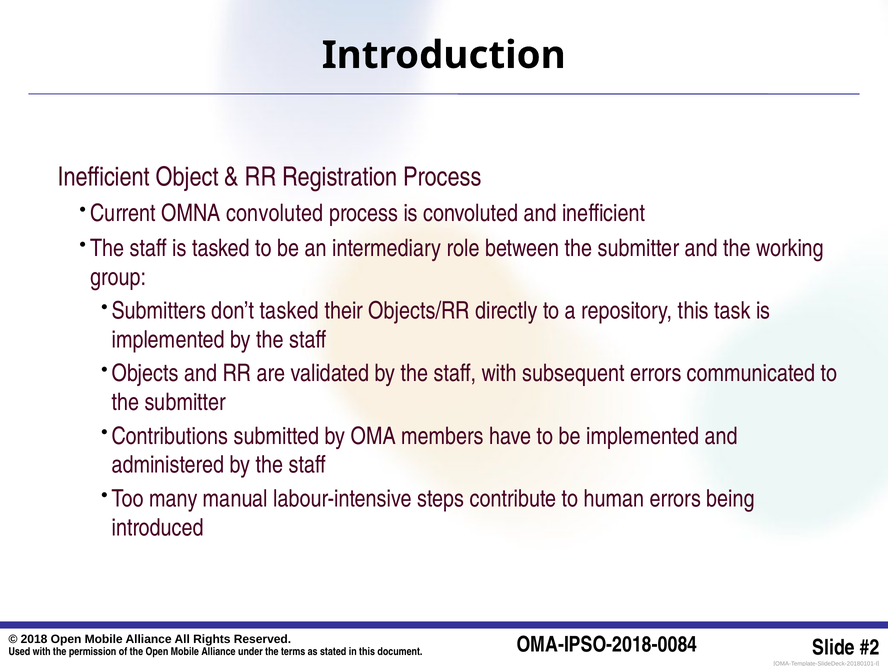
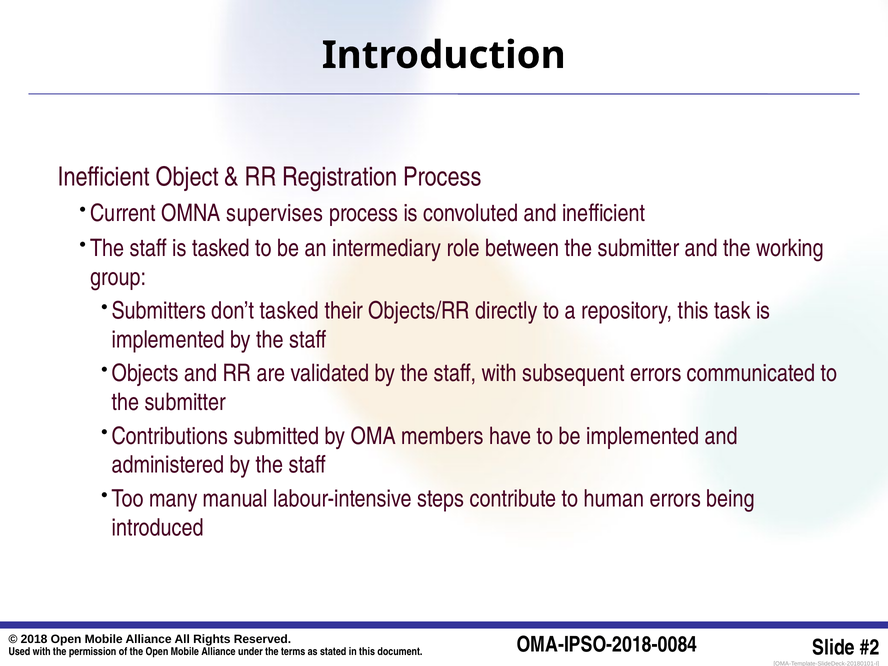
OMNA convoluted: convoluted -> supervises (275, 213)
